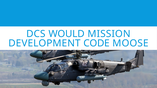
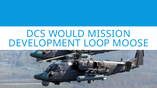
CODE: CODE -> LOOP (97, 43)
